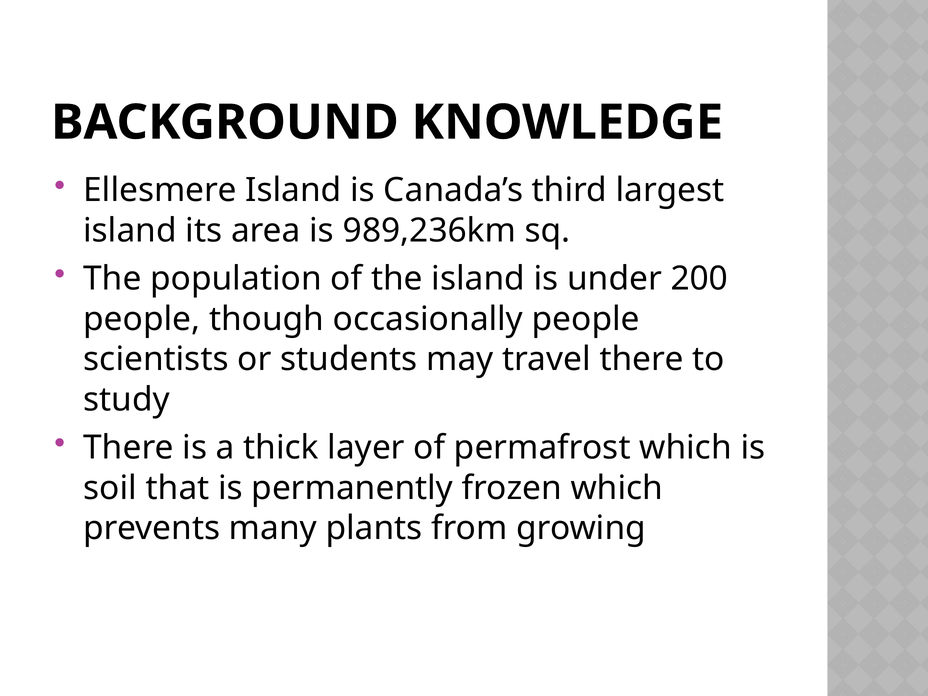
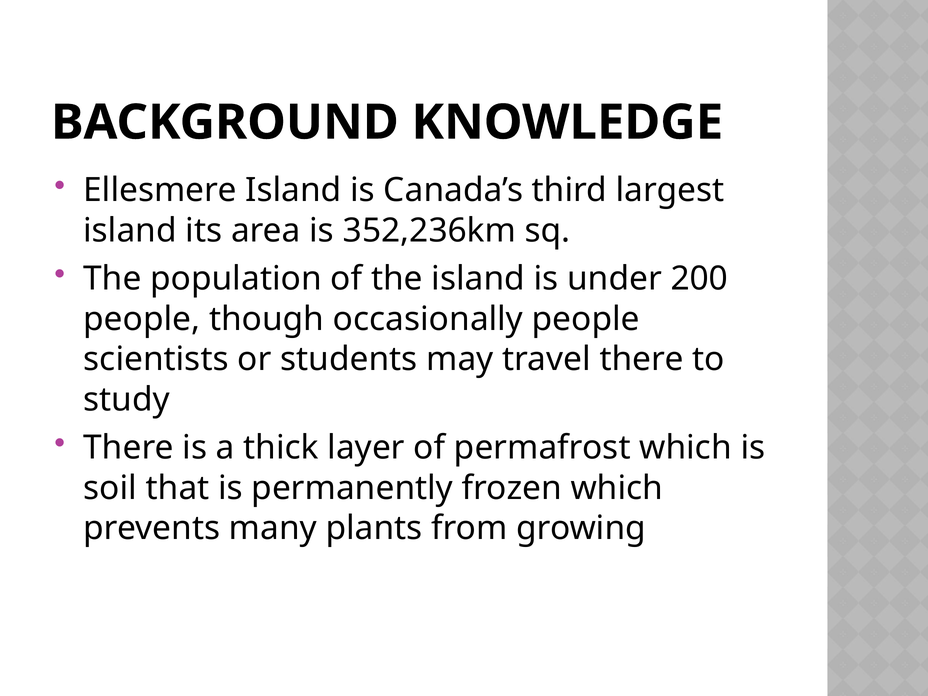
989,236km: 989,236km -> 352,236km (429, 231)
